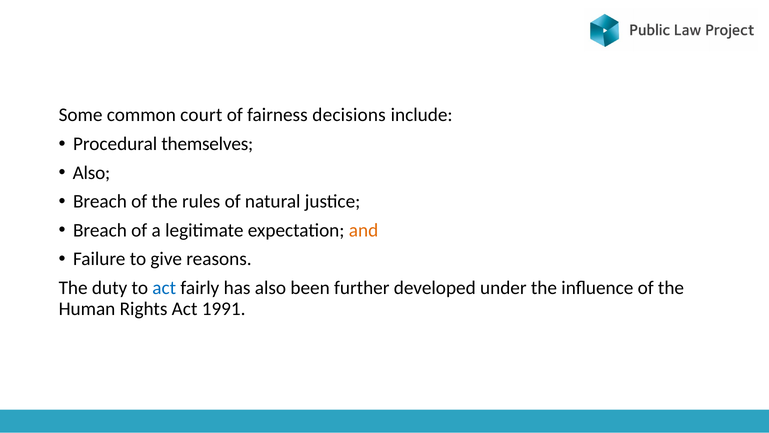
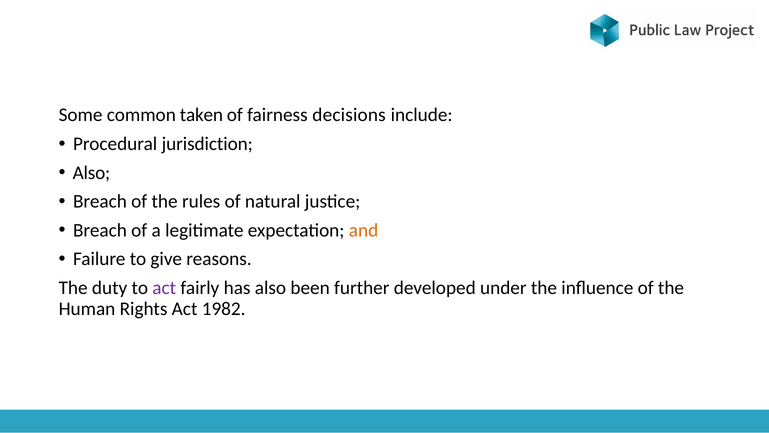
court: court -> taken (201, 115)
themselves: themselves -> jurisdiction (207, 144)
act colour: blue -> purple (164, 288)
1991: 1991 -> 1982 (224, 308)
